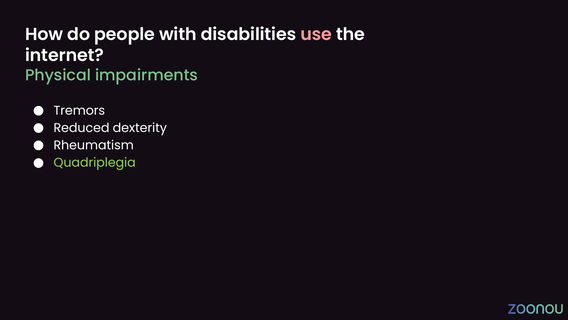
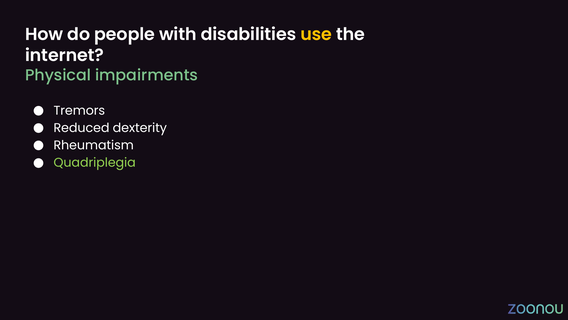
use colour: pink -> yellow (316, 35)
